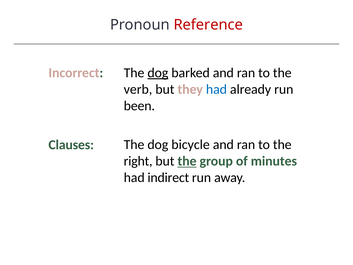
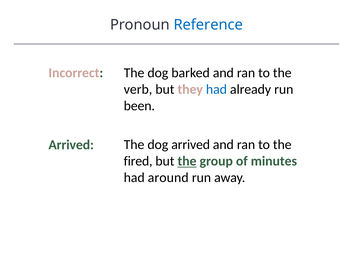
Reference colour: red -> blue (208, 25)
dog underline: present -> none (158, 73)
dog bicycle: bicycle -> arrived (191, 145)
Clauses: Clauses -> Arrived (71, 145)
right: right -> fired (138, 161)
indirect: indirect -> around (168, 177)
